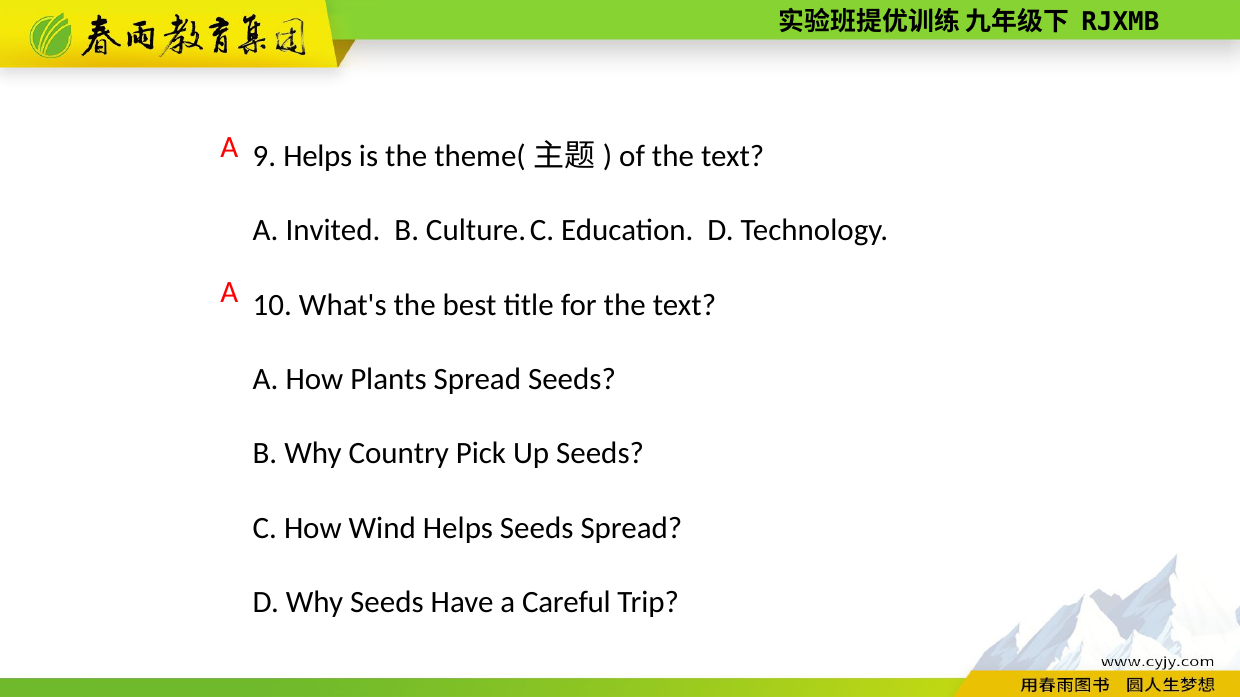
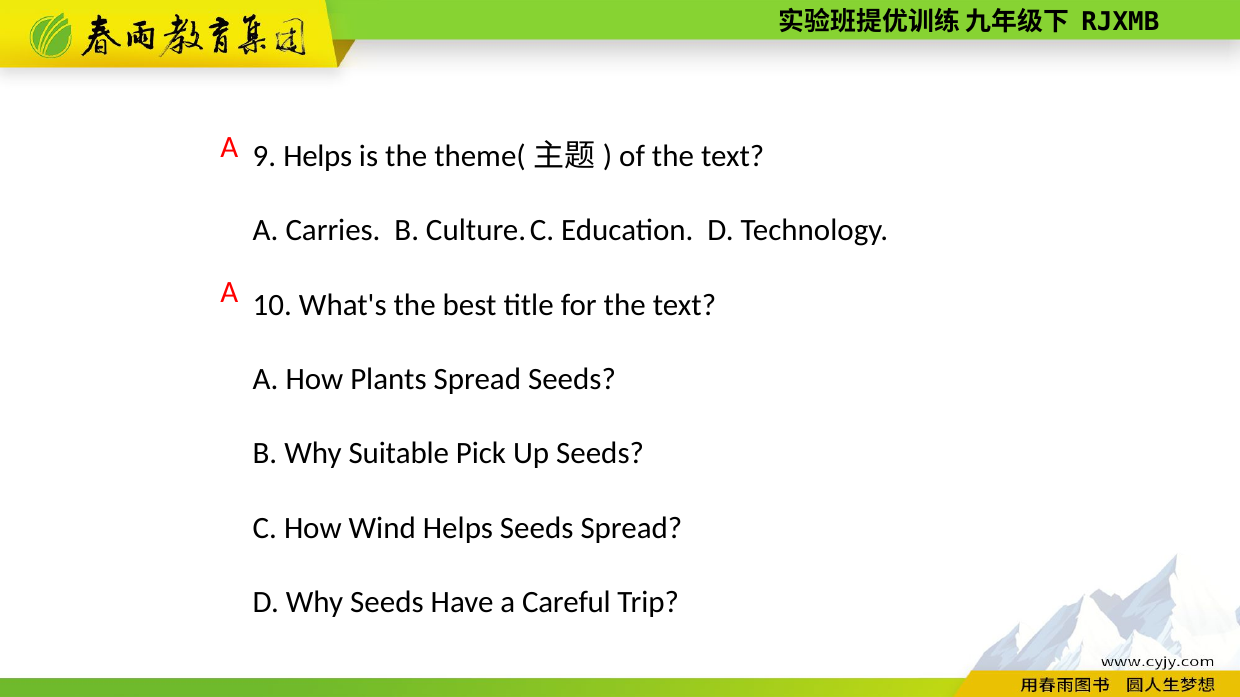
Invited: Invited -> Carries (333, 231)
Country: Country -> Suitable (399, 454)
